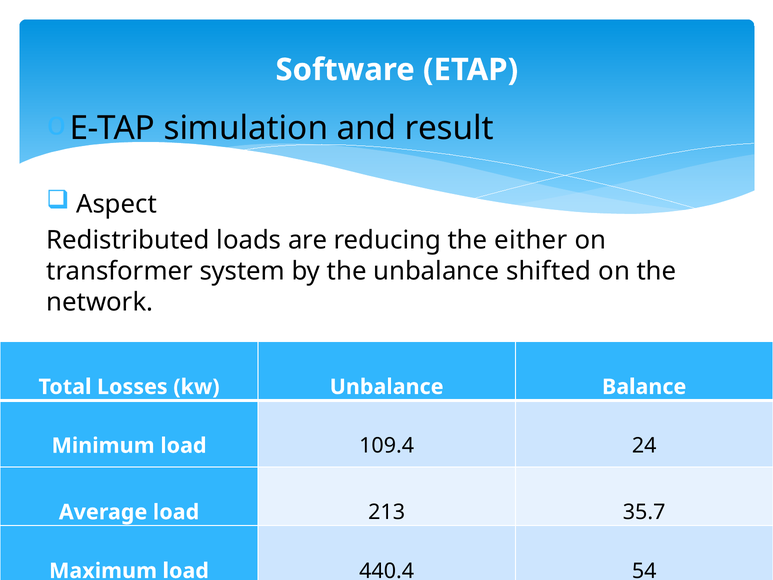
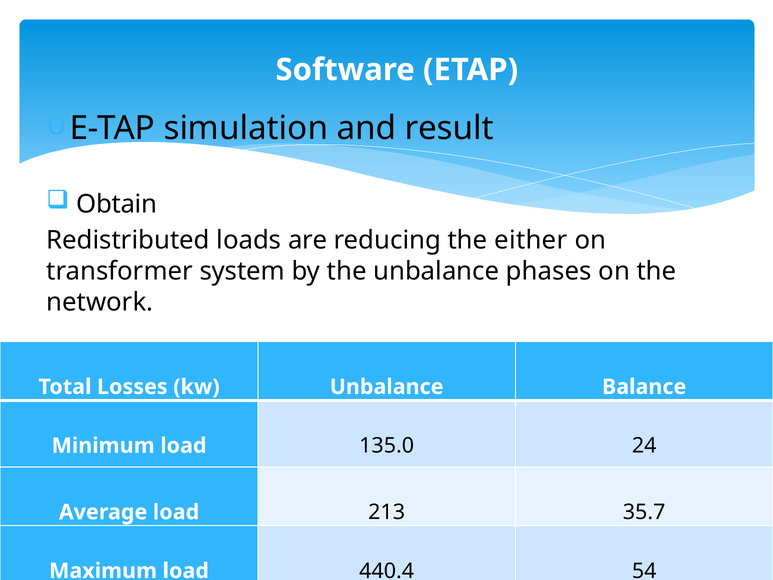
Aspect: Aspect -> Obtain (117, 204)
shifted: shifted -> phases (549, 271)
109.4: 109.4 -> 135.0 (387, 446)
